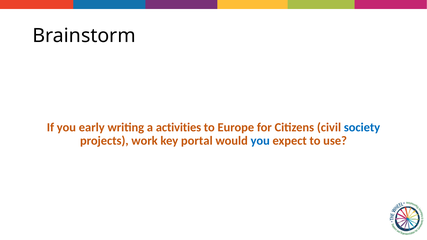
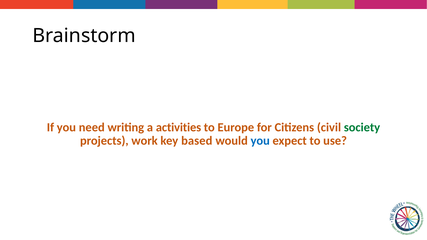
early: early -> need (92, 127)
society colour: blue -> green (362, 127)
portal: portal -> based (197, 141)
